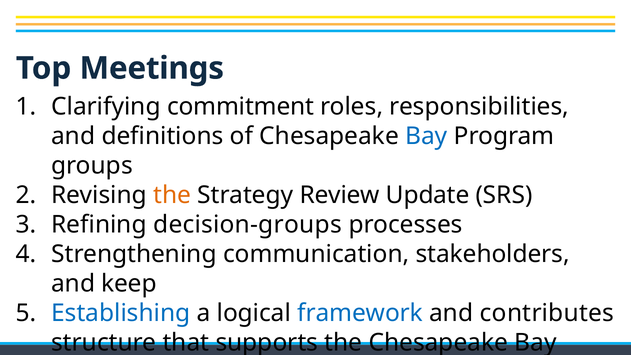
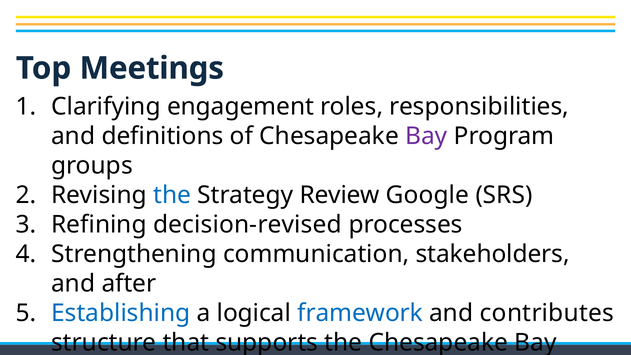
commitment: commitment -> engagement (241, 107)
Bay colour: blue -> purple (426, 136)
the colour: orange -> blue (172, 195)
Update: Update -> Google (428, 195)
decision-groups: decision-groups -> decision-revised (248, 225)
keep: keep -> after (129, 284)
